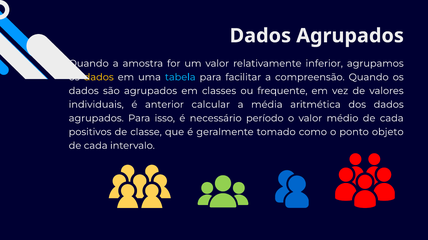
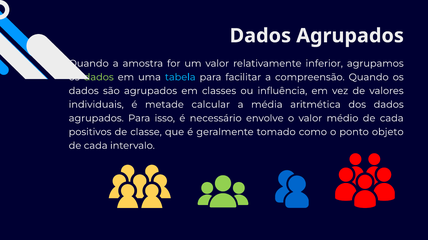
dados colour: yellow -> light green (99, 77)
frequente: frequente -> influência (282, 91)
anterior: anterior -> metade (164, 105)
período: período -> envolve (265, 119)
